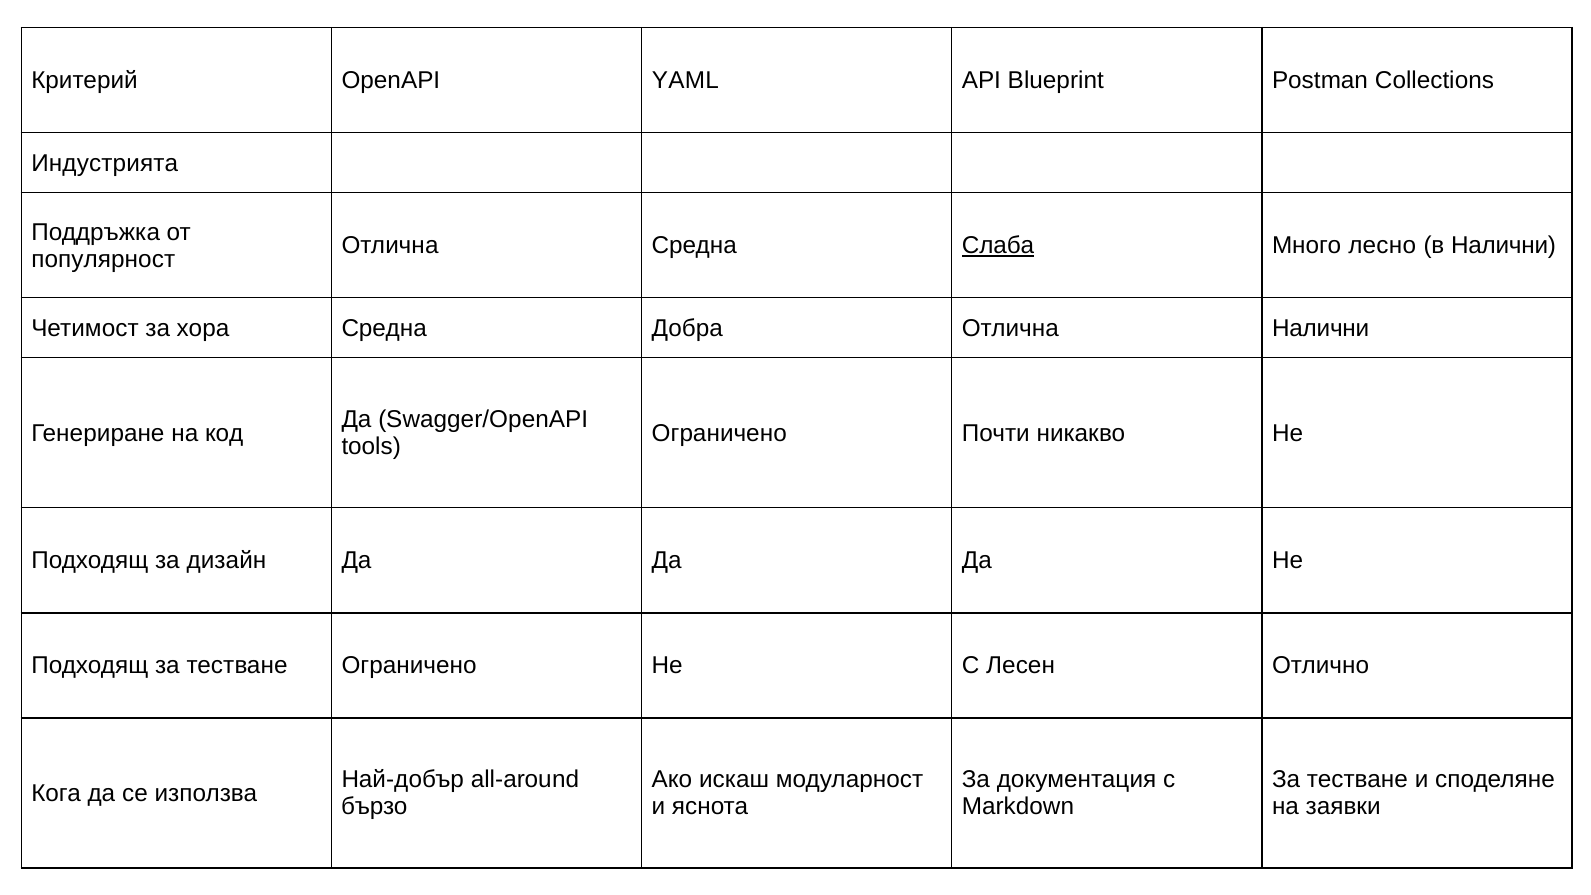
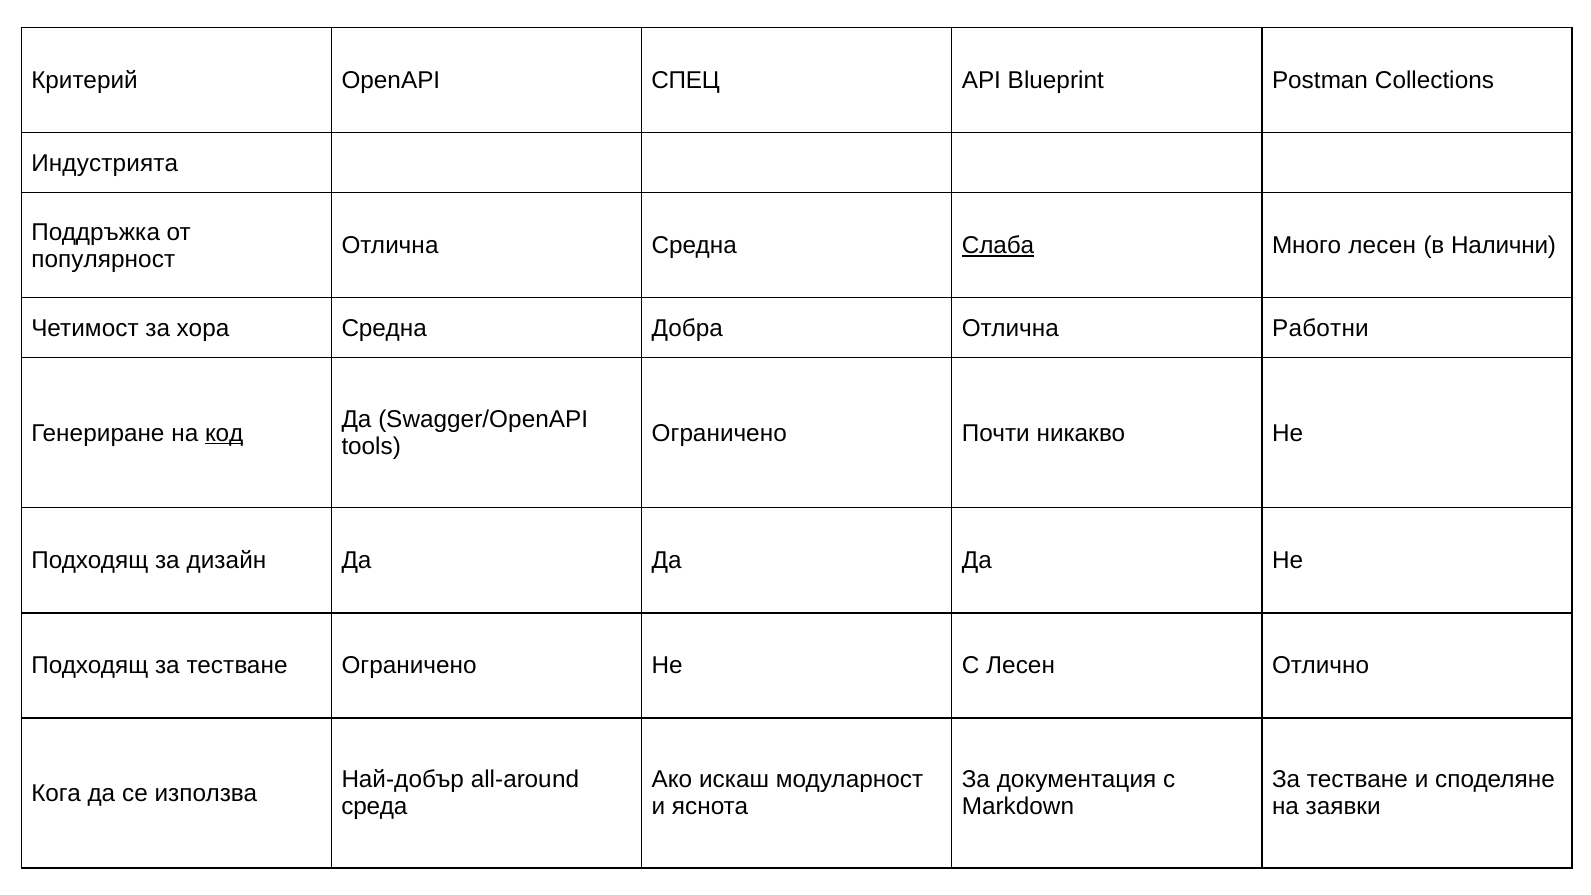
YAML: YAML -> СПЕЦ (686, 80)
Много лесно: лесно -> лесен (1382, 246)
Отлична Налични: Налични -> Работни (1320, 328)
код underline: none -> present (224, 433)
бързо: бързо -> среда (374, 807)
